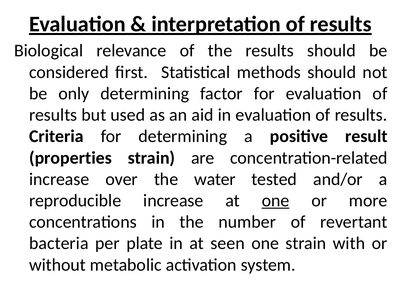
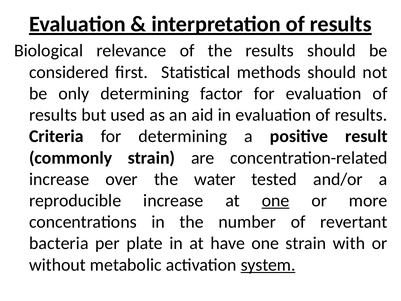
properties: properties -> commonly (71, 158)
seen: seen -> have (228, 243)
system underline: none -> present (268, 265)
